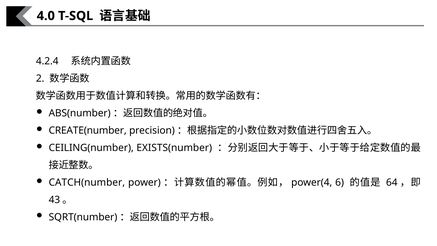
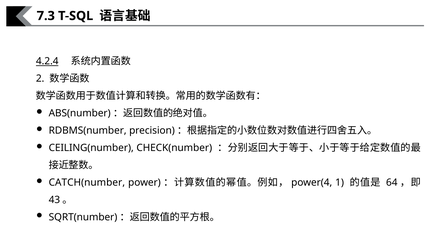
4.0: 4.0 -> 7.3 (46, 16)
4.2.4 underline: none -> present (47, 61)
CREATE(number: CREATE(number -> RDBMS(number (88, 130)
EXISTS(number: EXISTS(number -> CHECK(number (174, 148)
6: 6 -> 1 (340, 182)
